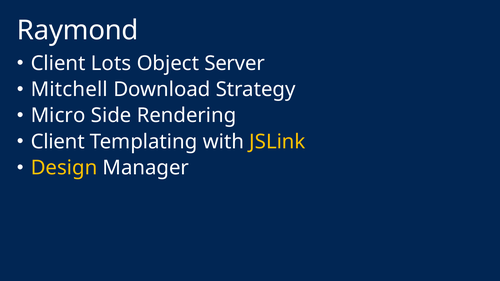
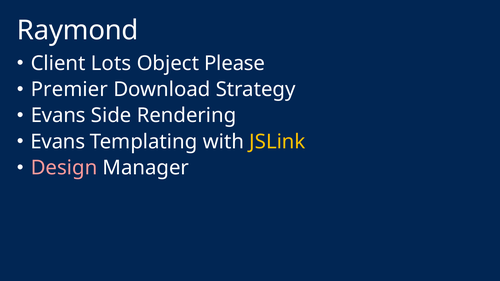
Server: Server -> Please (235, 63)
Mitchell: Mitchell -> Premier (69, 89)
Micro: Micro -> Evans (58, 116)
Client: Client -> Evans (58, 142)
Design colour: yellow -> pink (64, 168)
